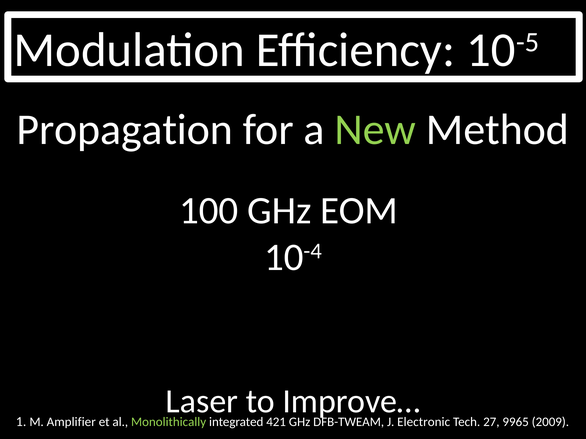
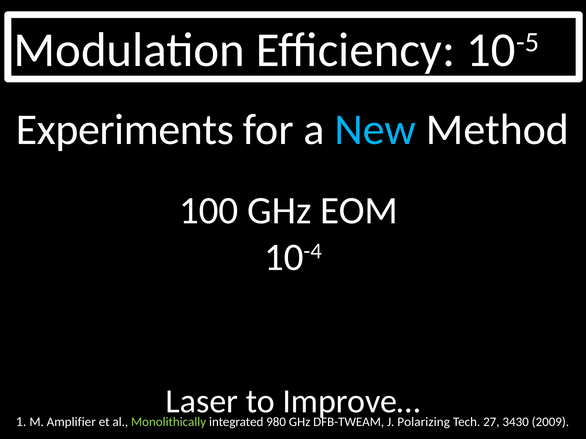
Propagation: Propagation -> Experiments (125, 130)
New colour: light green -> light blue (375, 130)
421: 421 -> 980 (276, 422)
Electronic: Electronic -> Polarizing (424, 422)
9965: 9965 -> 3430 (516, 422)
